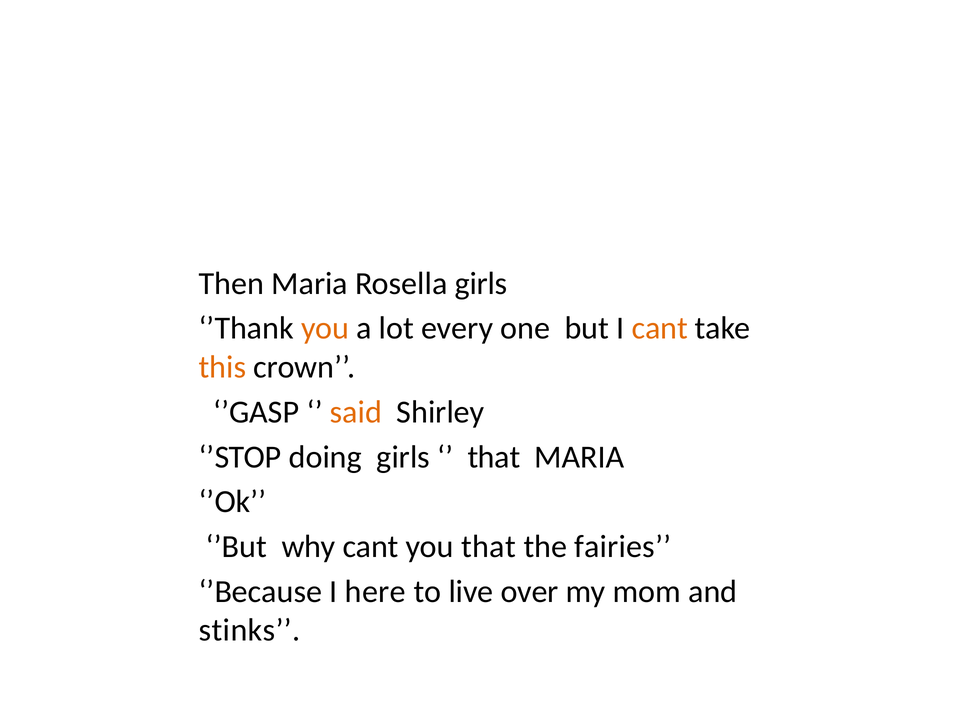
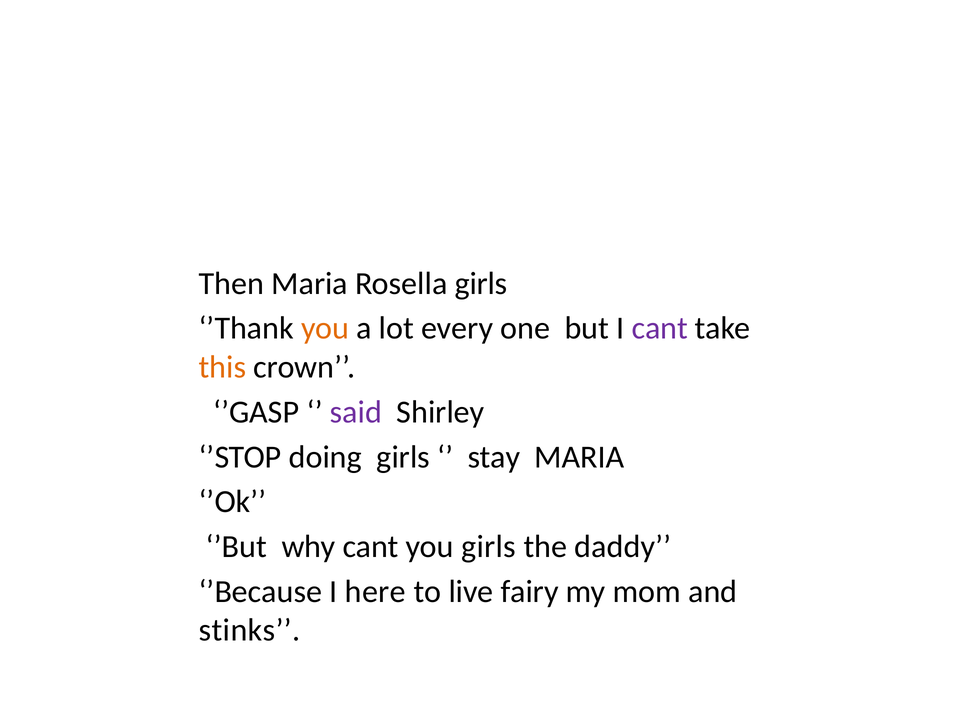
cant colour: orange -> purple (660, 328)
said colour: orange -> purple (356, 412)
that: that -> stay (494, 457)
you that: that -> girls (489, 547)
fairies: fairies -> daddy (623, 547)
over: over -> fairy (530, 592)
